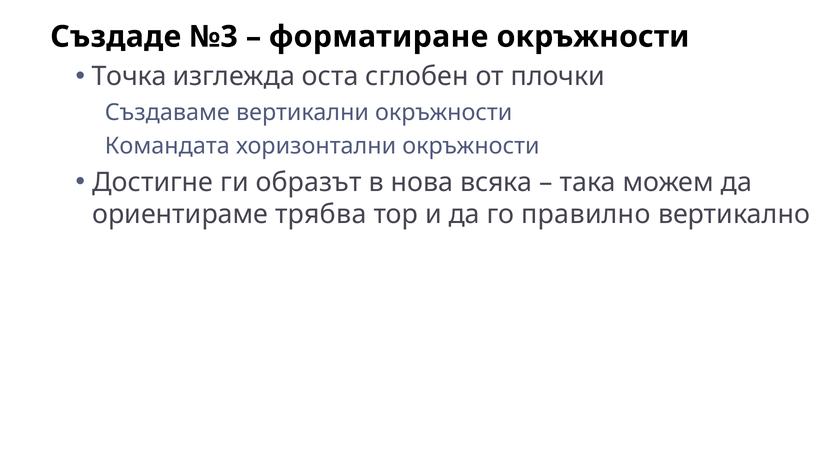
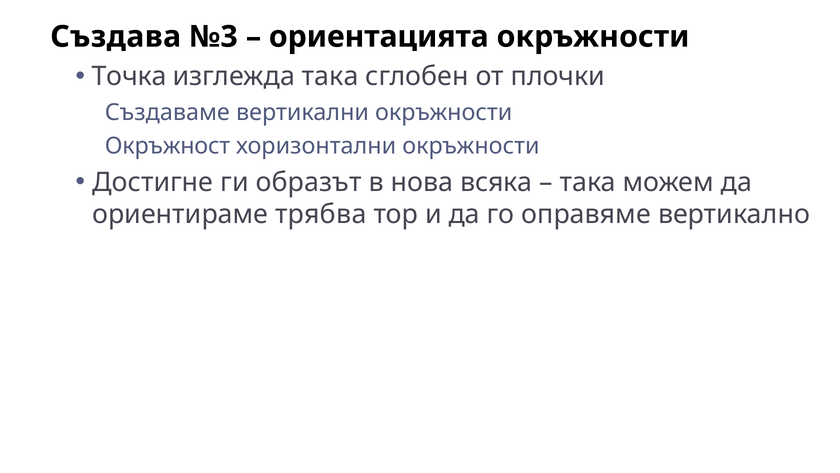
Създаде: Създаде -> Създава (116, 37)
форматиране: форматиране -> ориентацията (379, 37)
изглежда оста: оста -> така (330, 77)
Командата: Командата -> Окръжност (167, 146)
правилно: правилно -> оправяме (586, 214)
